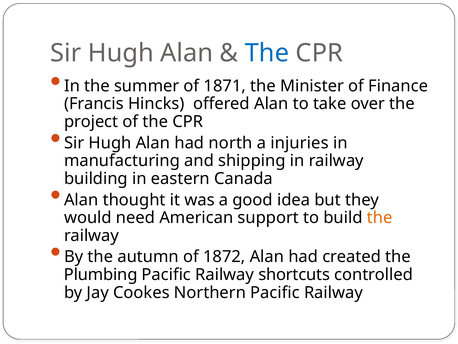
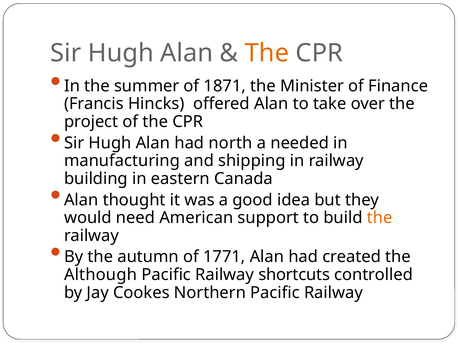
The colour: blue -> orange (267, 53)
injuries: injuries -> needed (300, 143)
1872: 1872 -> 1771 (224, 256)
Plumbing: Plumbing -> Although (101, 274)
